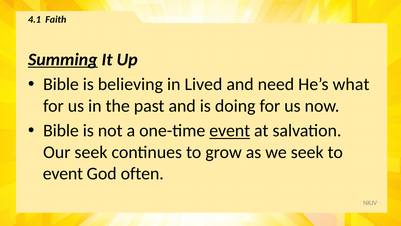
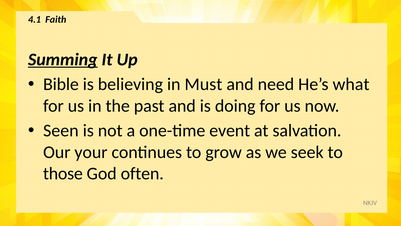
Lived: Lived -> Must (203, 85)
Bible: Bible -> Seen (61, 131)
event underline: present -> none (230, 131)
Our seek: seek -> your (91, 152)
event: event -> those (63, 174)
